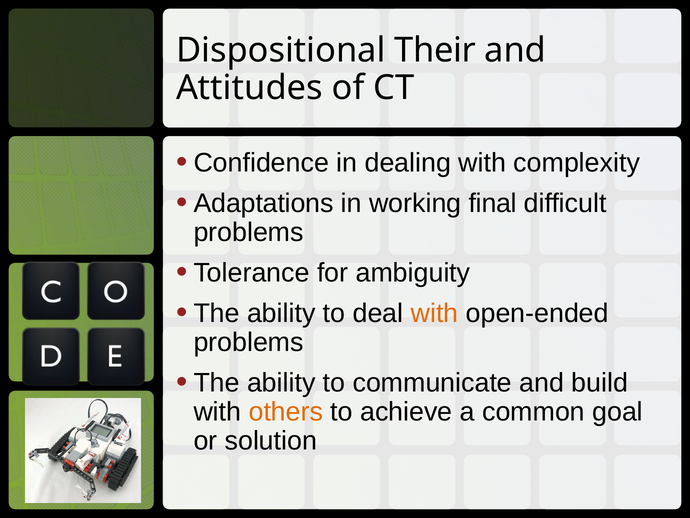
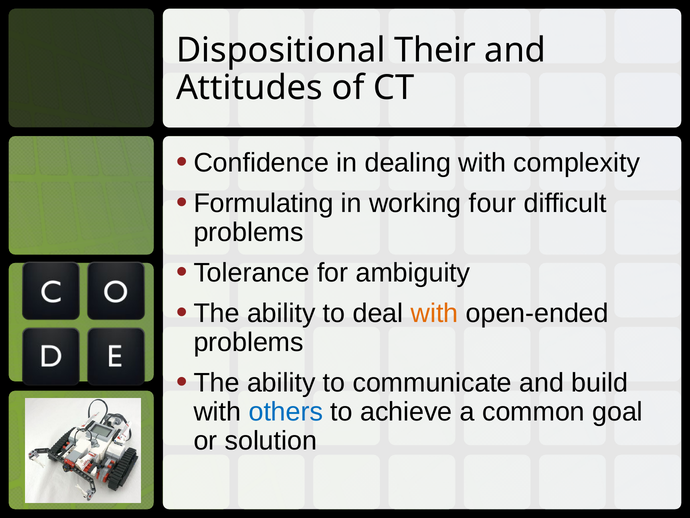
Adaptations: Adaptations -> Formulating (264, 203)
final: final -> four (492, 203)
others colour: orange -> blue (286, 411)
